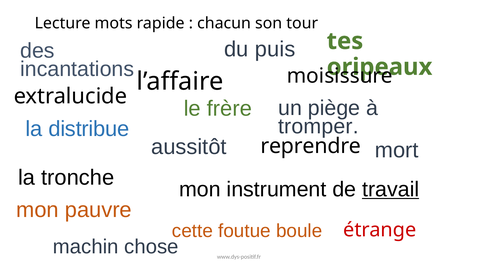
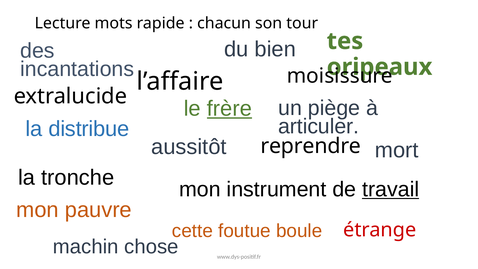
puis: puis -> bien (275, 49)
frère underline: none -> present (229, 109)
tromper: tromper -> articuler (319, 126)
